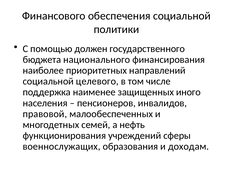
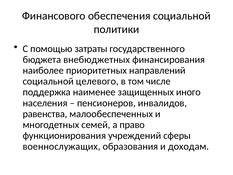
должен: должен -> затраты (91, 49)
национального: национального -> внебюджетных (97, 60)
правовой: правовой -> равенства (45, 114)
нефть: нефть -> право (132, 125)
